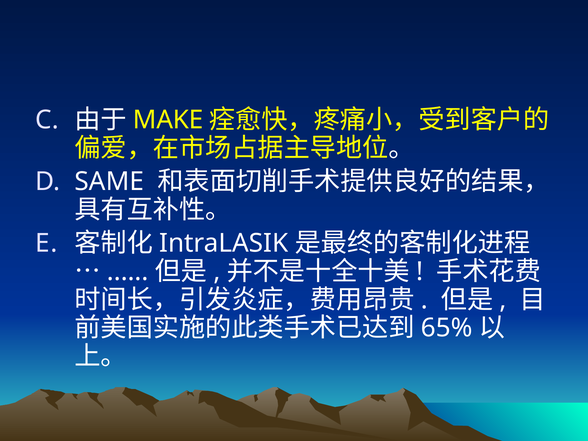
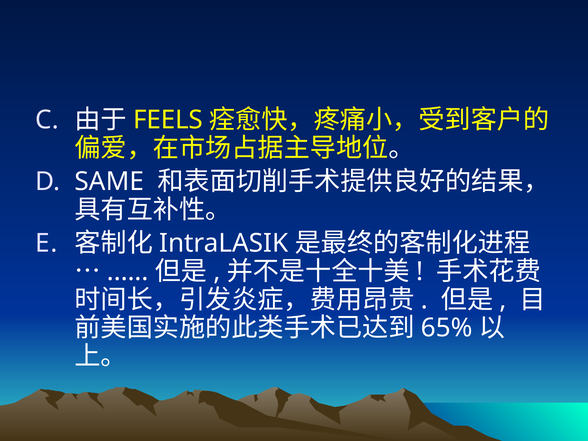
MAKE: MAKE -> FEELS (168, 120)
